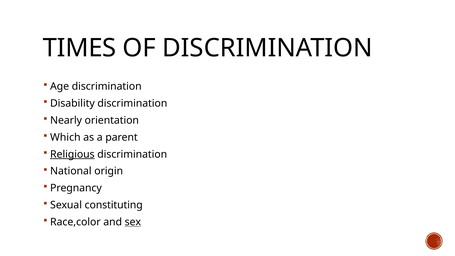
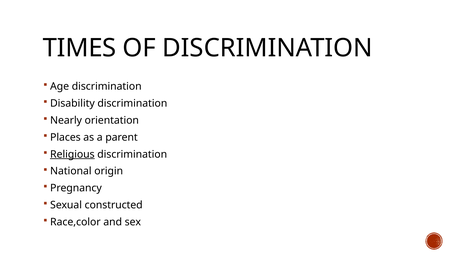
Which: Which -> Places (65, 137)
constituting: constituting -> constructed (114, 205)
sex underline: present -> none (133, 222)
